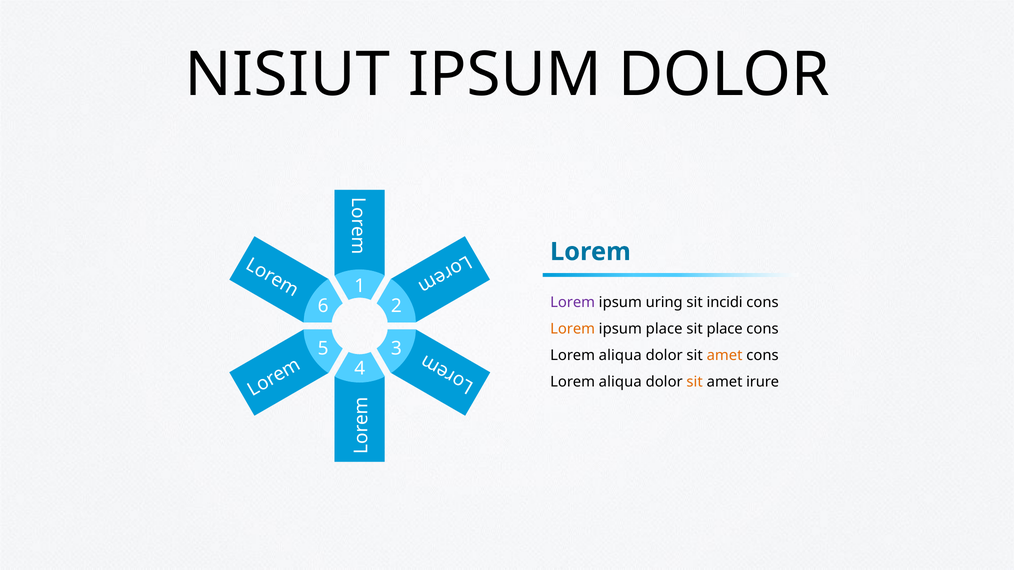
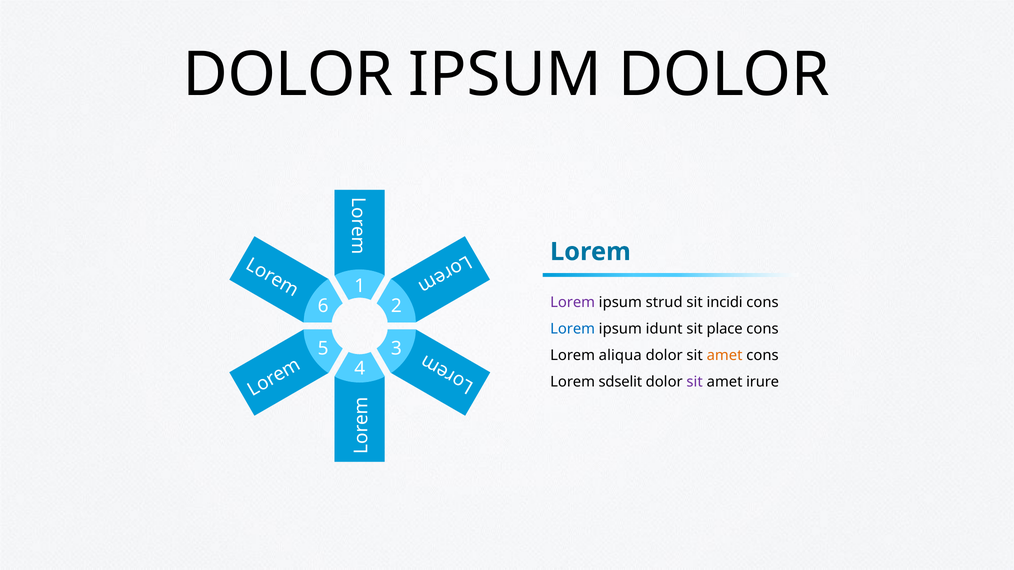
NISIUT: NISIUT -> DOLOR (288, 75)
uring: uring -> strud (664, 302)
Lorem colour: orange -> blue (573, 329)
ipsum place: place -> idunt (664, 329)
aliqua: aliqua -> sdselit (620, 382)
sit colour: orange -> purple (695, 382)
